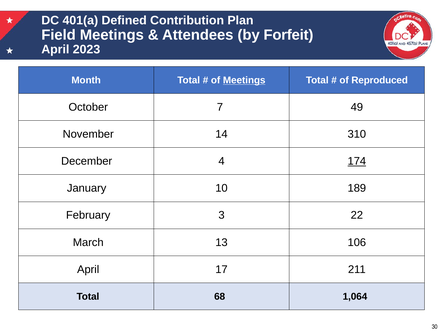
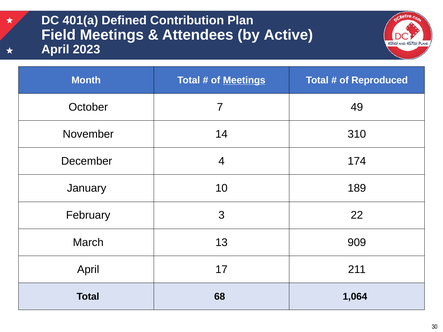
Forfeit: Forfeit -> Active (288, 35)
174 underline: present -> none (357, 161)
106: 106 -> 909 (357, 243)
